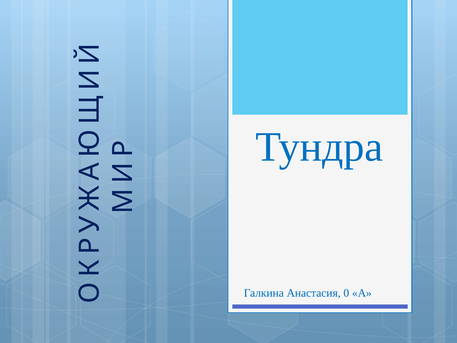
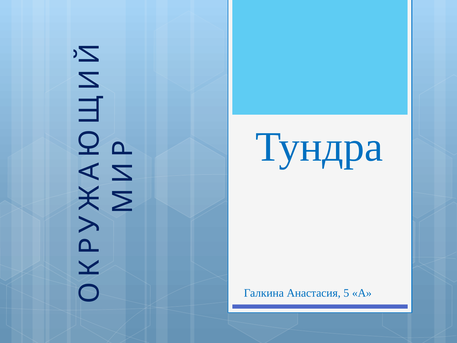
0: 0 -> 5 (346, 293)
